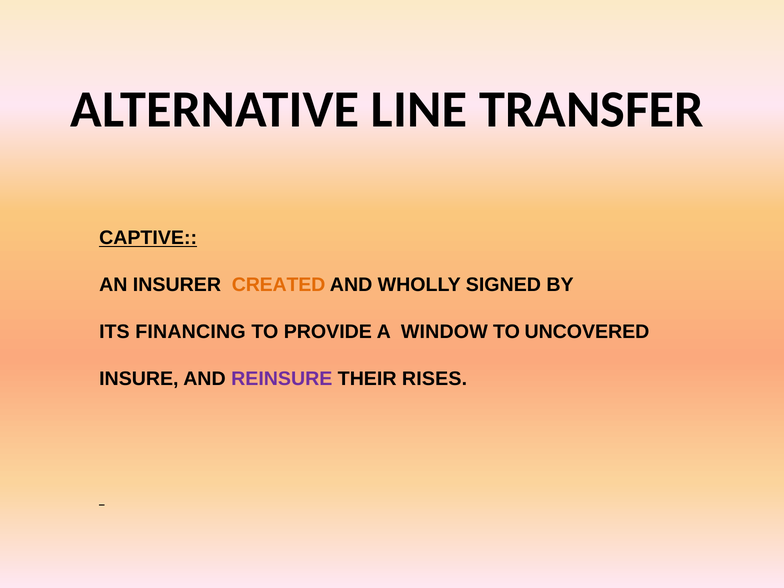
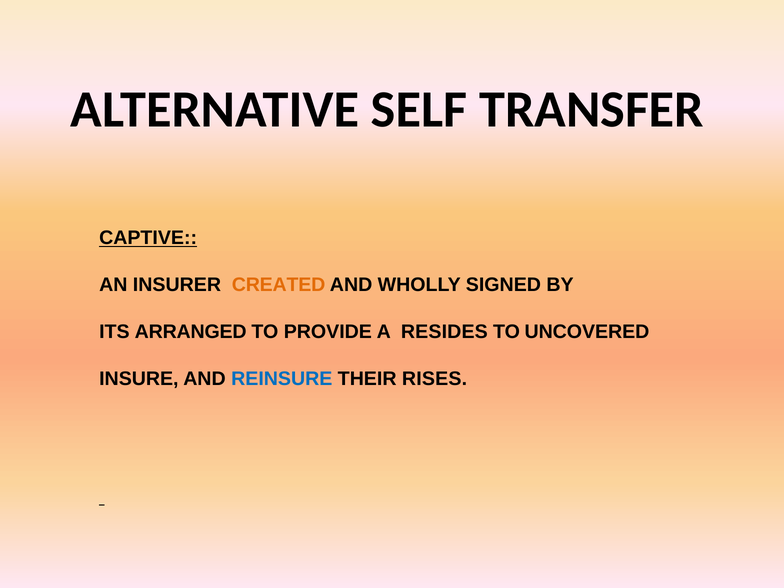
LINE: LINE -> SELF (419, 109)
FINANCING: FINANCING -> ARRANGED (191, 332)
WINDOW: WINDOW -> RESIDES (444, 332)
REINSURE colour: purple -> blue (282, 379)
